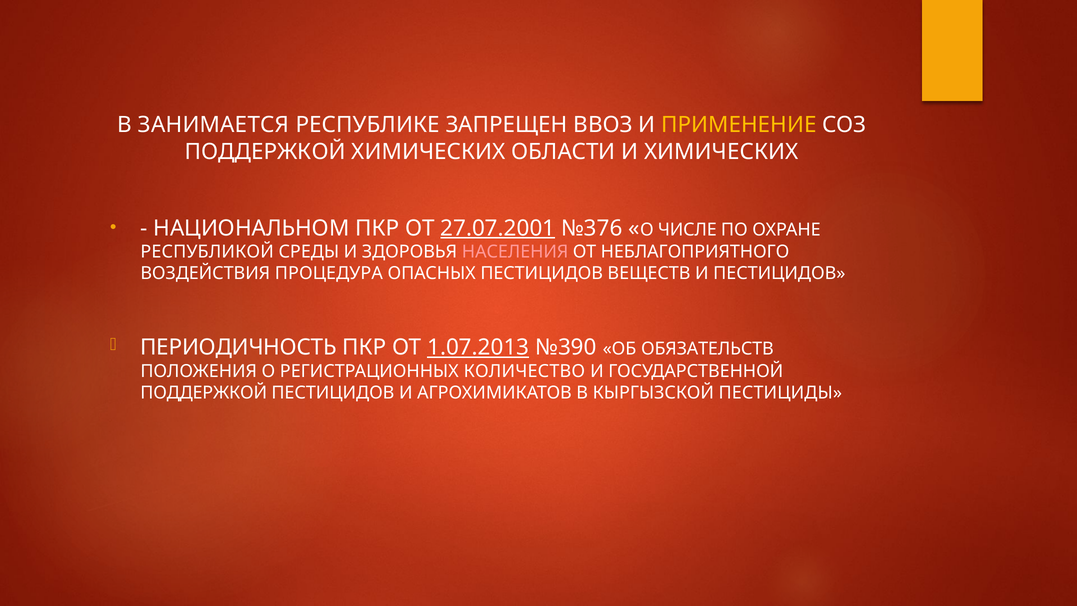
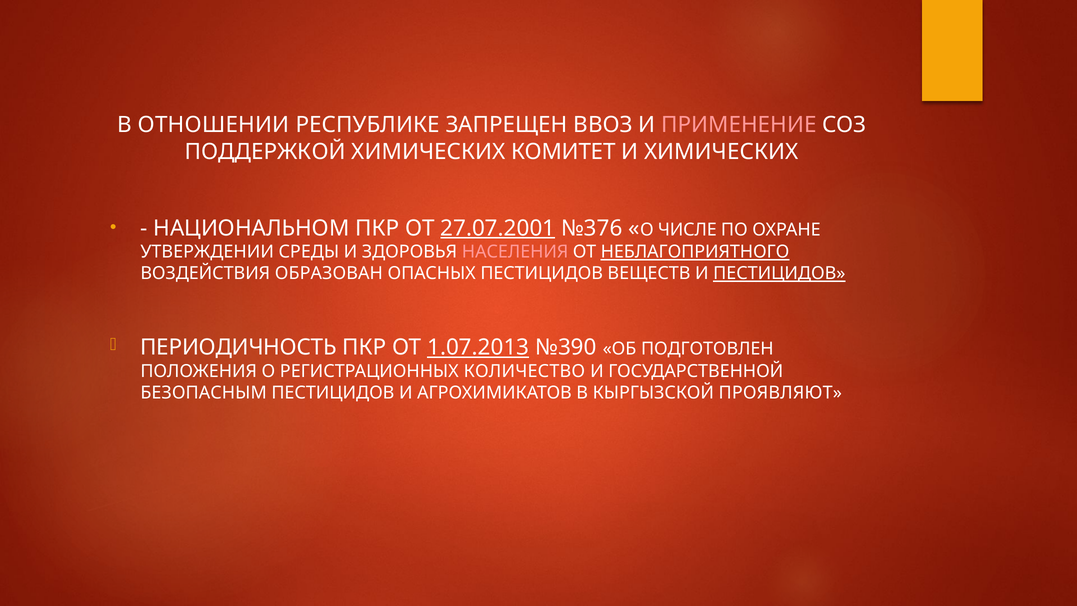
ЗАНИМАЕТСЯ: ЗАНИМАЕТСЯ -> ОТНОШЕНИИ (214, 125)
ПРИМЕНЕНИЕ colour: yellow -> pink (739, 125)
ОБЛАСТИ: ОБЛАСТИ -> КОМИТЕТ (563, 152)
РЕСПУБЛИКОЙ: РЕСПУБЛИКОЙ -> УТВЕРЖДЕНИИ (207, 252)
НЕБЛАГОПРИЯТНОГО underline: none -> present (695, 252)
ПРОЦЕДУРА: ПРОЦЕДУРА -> ОБРАЗОВАН (329, 274)
ПЕСТИЦИДОВ underline: none -> present (779, 274)
ОБЯЗАТЕЛЬСТВ: ОБЯЗАТЕЛЬСТВ -> ПОДГОТОВЛЕН (707, 349)
ПОДДЕРЖКОЙ: ПОДДЕРЖКОЙ -> БЕЗОПАСНЫМ (204, 393)
ПЕСТИЦИДЫ: ПЕСТИЦИДЫ -> ПРОЯВЛЯЮТ (780, 393)
